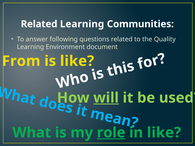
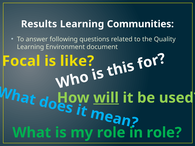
Related: Related -> Results (39, 24)
From: From -> Focal (21, 61)
role underline: present -> none (111, 133)
in like: like -> role (164, 133)
